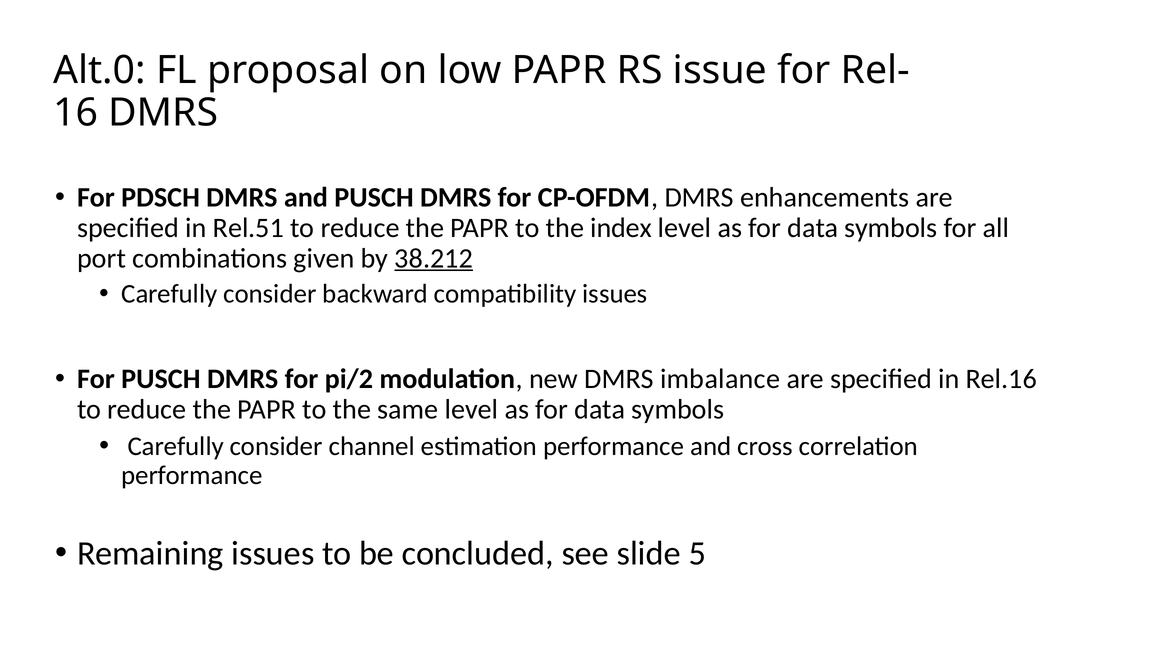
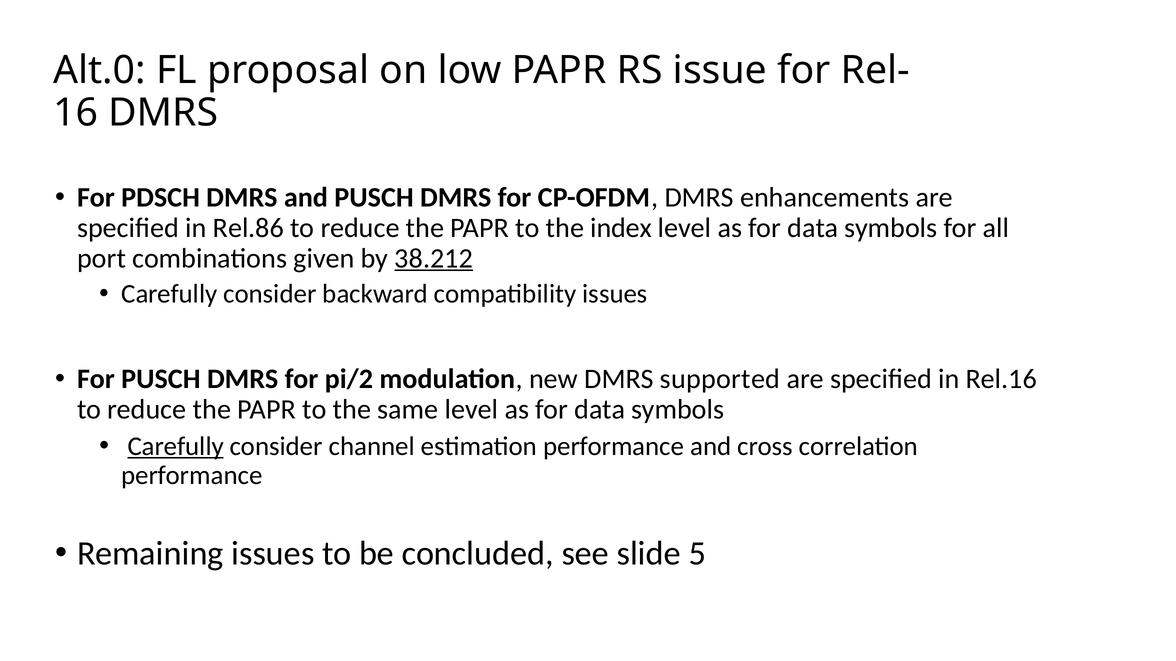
Rel.51: Rel.51 -> Rel.86 (248, 228)
imbalance: imbalance -> supported (720, 379)
Carefully underline: none -> present (176, 447)
